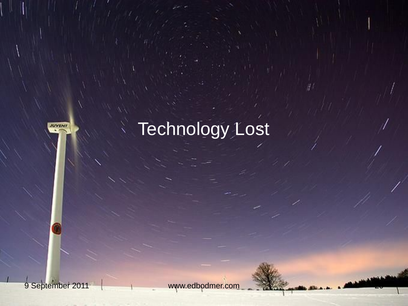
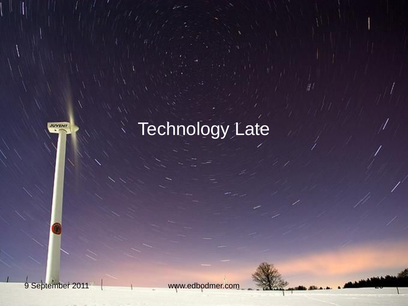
Lost: Lost -> Late (252, 129)
